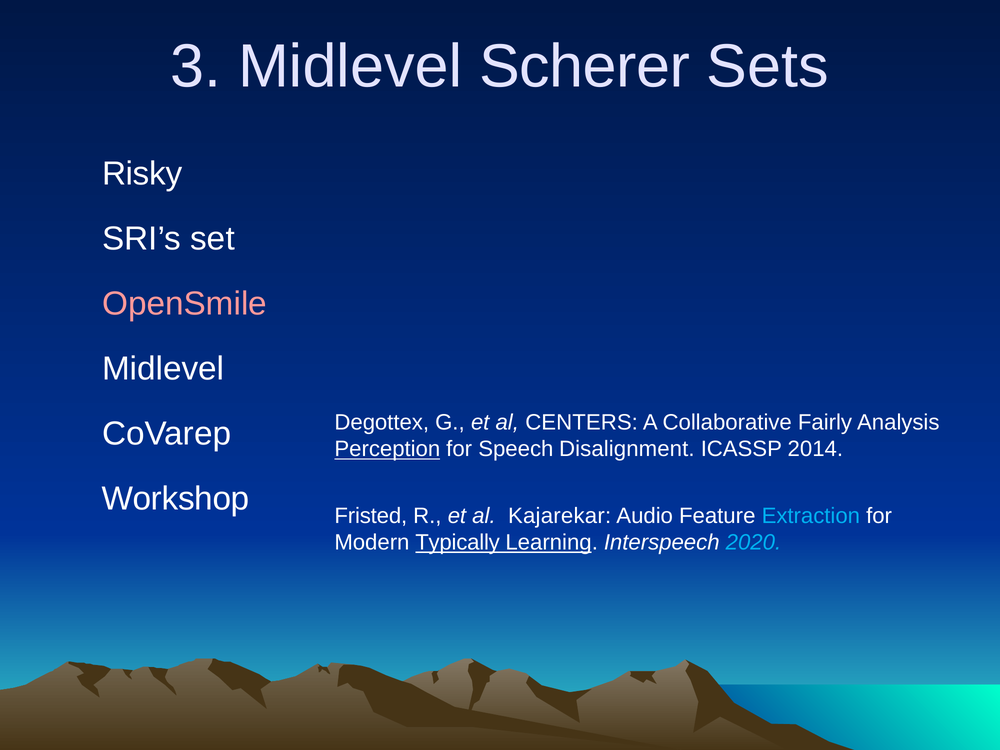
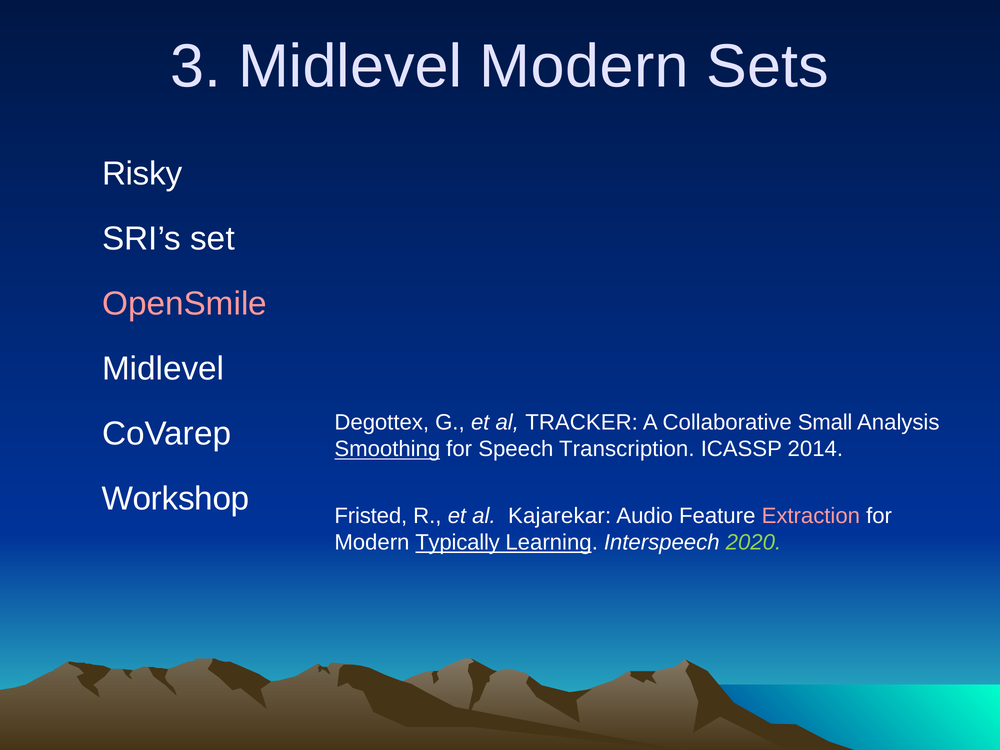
Midlevel Scherer: Scherer -> Modern (584, 67)
CENTERS: CENTERS -> TRACKER (582, 422)
Fairly: Fairly -> Small (825, 422)
Perception: Perception -> Smoothing (387, 449)
Disalignment: Disalignment -> Transcription (627, 449)
Extraction colour: light blue -> pink (811, 516)
2020 colour: light blue -> light green (753, 542)
